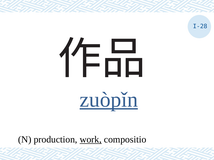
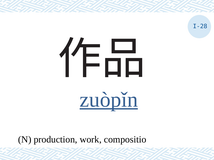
work underline: present -> none (91, 140)
